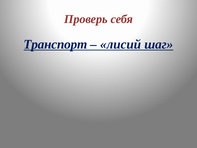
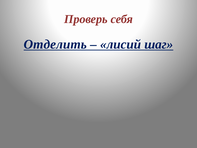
Транспорт: Транспорт -> Отделить (55, 44)
